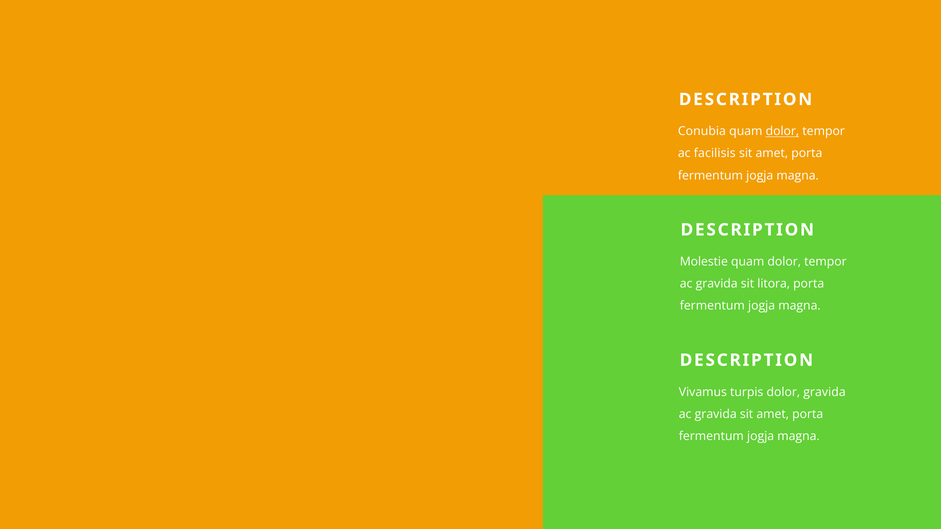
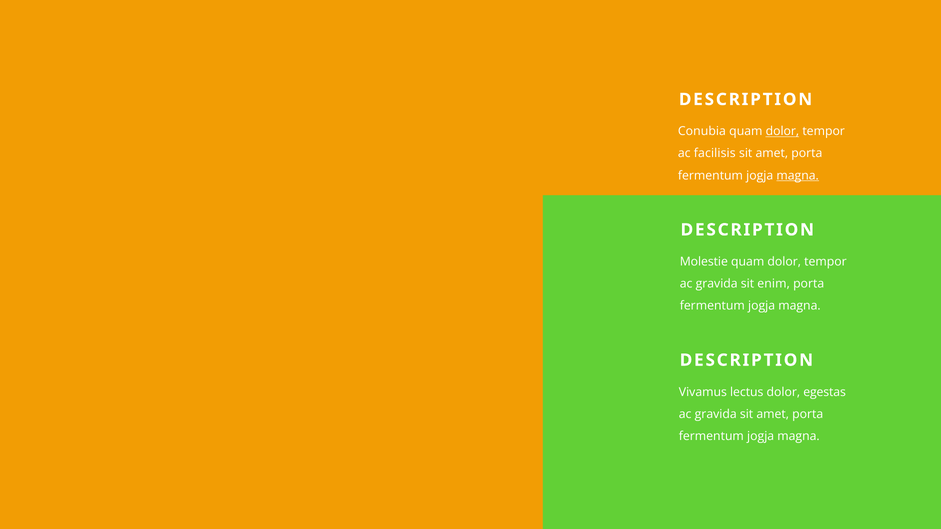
magna underline: none -> present (798, 176)
litora: litora -> enim (774, 284)
turpis: turpis -> lectus (747, 392)
dolor gravida: gravida -> egestas (825, 392)
